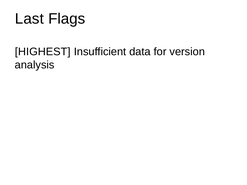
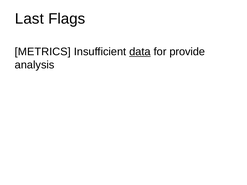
HIGHEST: HIGHEST -> METRICS (43, 52)
data underline: none -> present (140, 52)
version: version -> provide (187, 52)
